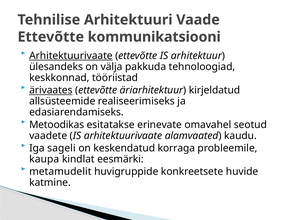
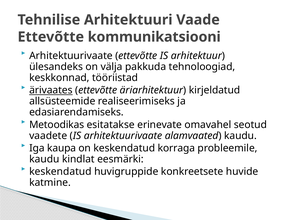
Arhitektuurivaate underline: present -> none (71, 56)
sageli: sageli -> kaupa (62, 148)
kaupa: kaupa -> kaudu (44, 159)
metamudelit: metamudelit -> keskendatud (60, 171)
